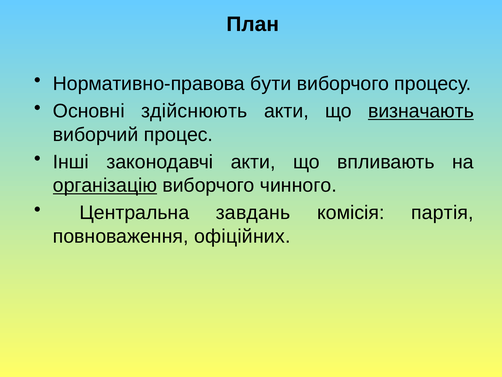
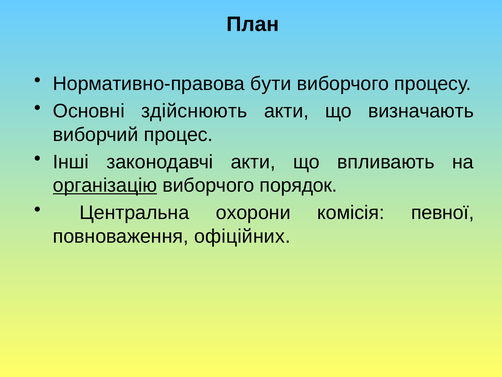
визначають underline: present -> none (421, 111)
чинного: чинного -> порядок (298, 185)
завдань: завдань -> охорони (253, 213)
партія: партія -> певної (443, 213)
